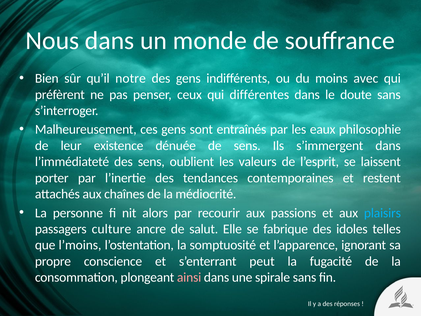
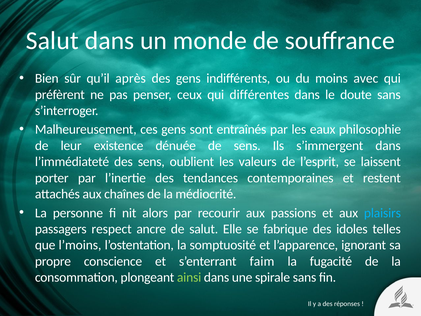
Nous: Nous -> Salut (52, 41)
notre: notre -> après (131, 78)
culture: culture -> respect (112, 229)
peut: peut -> faim (262, 261)
ainsi colour: pink -> light green (189, 277)
